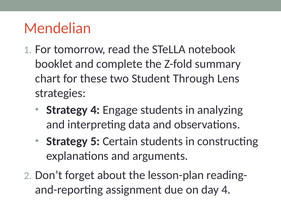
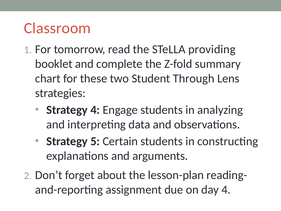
Mendelian: Mendelian -> Classroom (57, 28)
notebook: notebook -> providing (212, 49)
